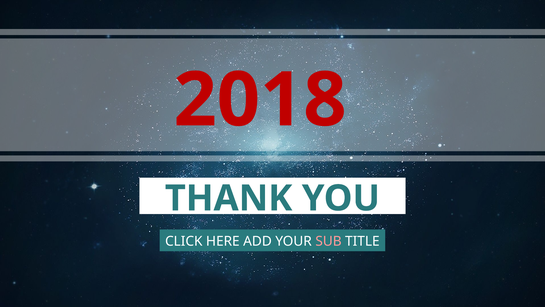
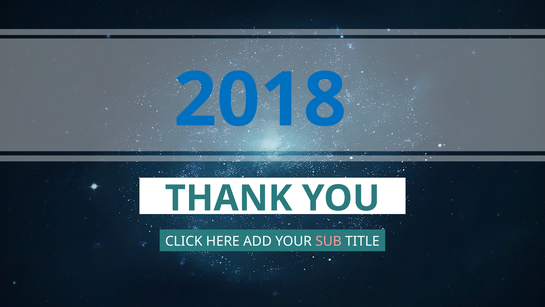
2018 colour: red -> blue (260, 100)
